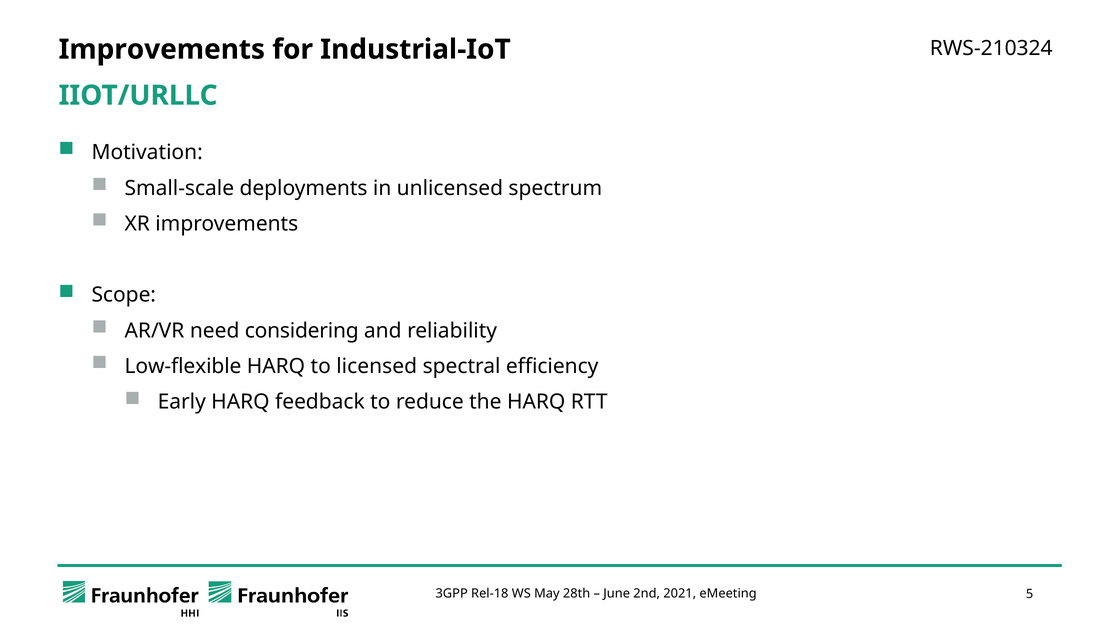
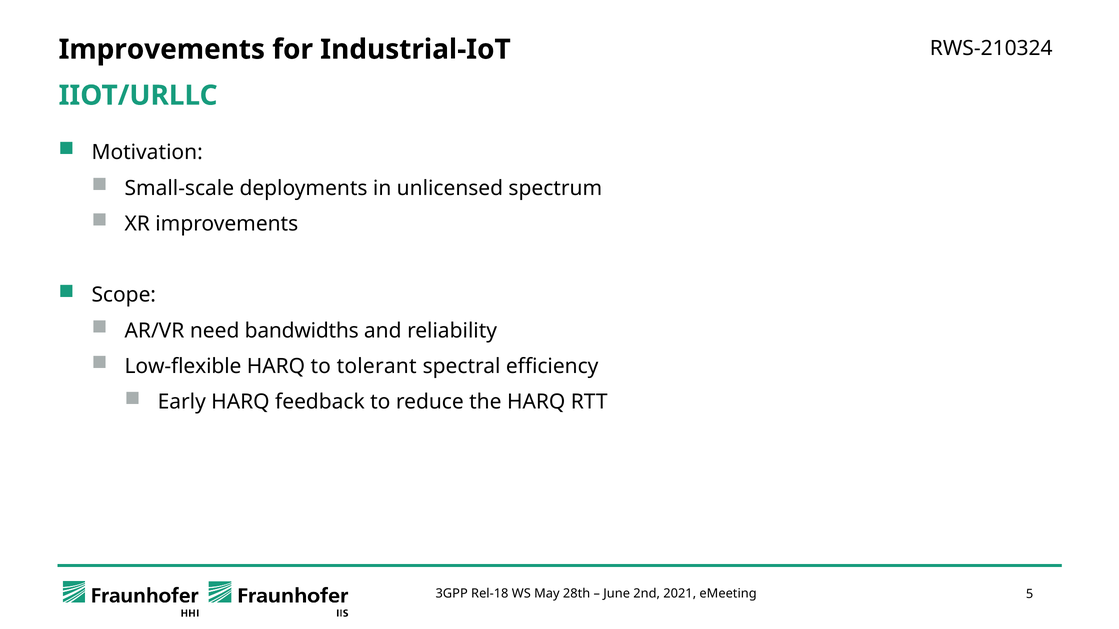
considering: considering -> bandwidths (302, 331)
licensed: licensed -> tolerant (377, 367)
